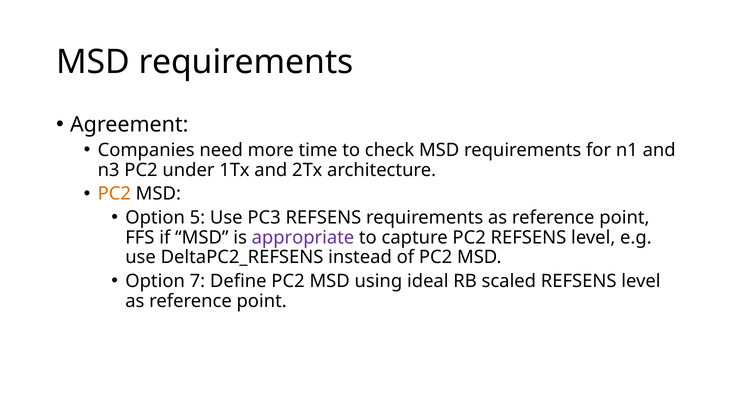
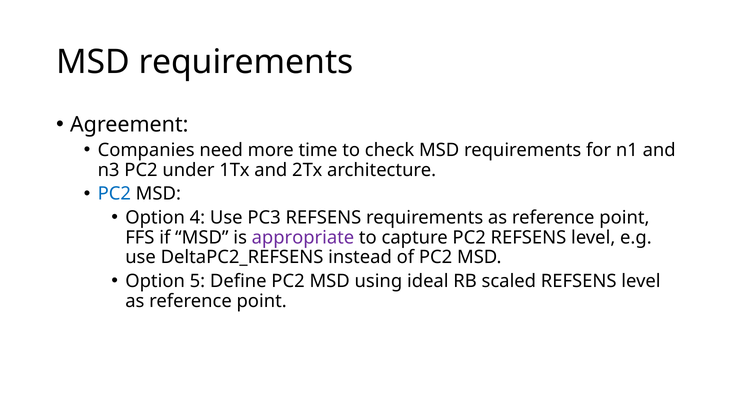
PC2 colour: orange -> blue (114, 194)
5: 5 -> 4 (197, 217)
7: 7 -> 5 (197, 281)
